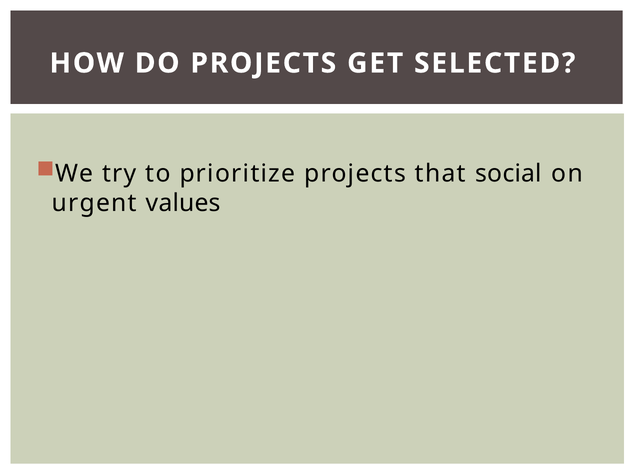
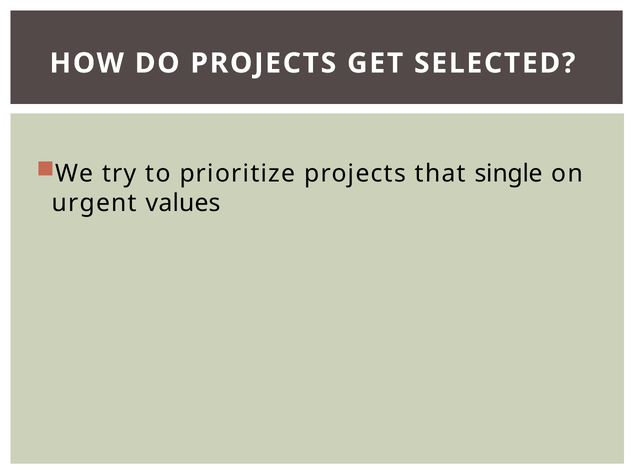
social: social -> single (509, 174)
